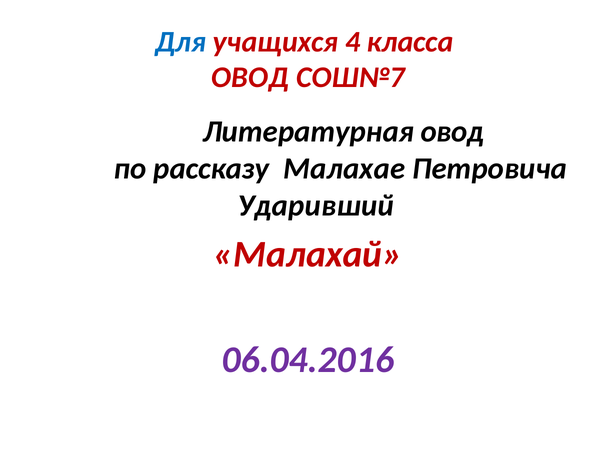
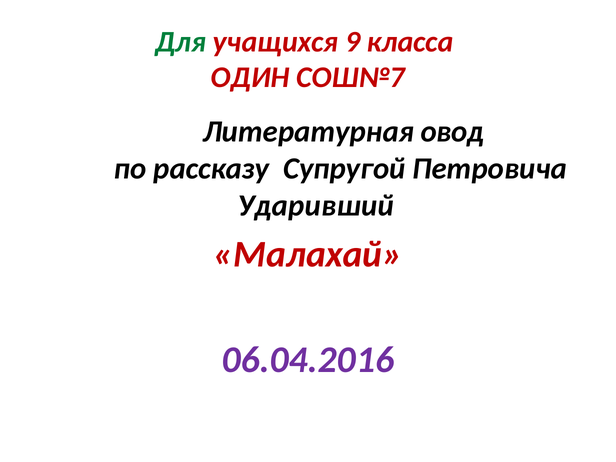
Для colour: blue -> green (181, 42)
4: 4 -> 9 (353, 42)
ОВОД: ОВОД -> ОДИН (250, 78)
Малахае: Малахае -> Супругой (344, 168)
